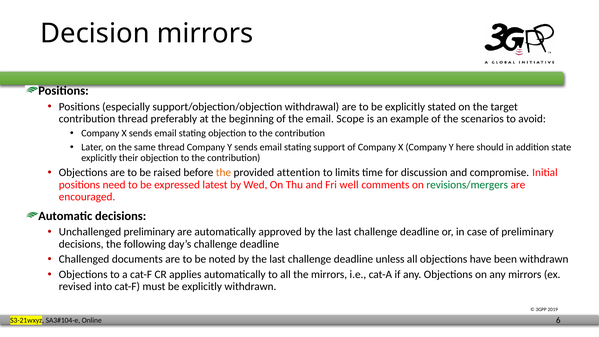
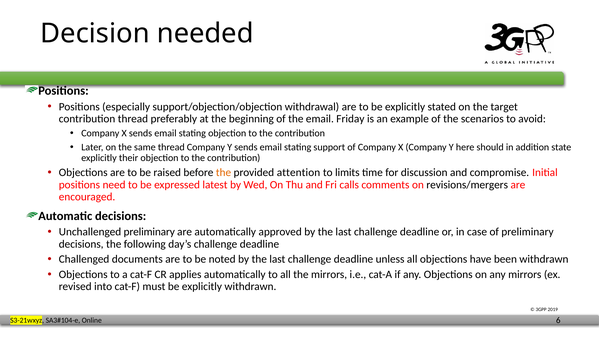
Decision mirrors: mirrors -> needed (205, 33)
Scope: Scope -> Friday (350, 119)
well: well -> calls (349, 185)
revisions/mergers colour: green -> black (467, 185)
